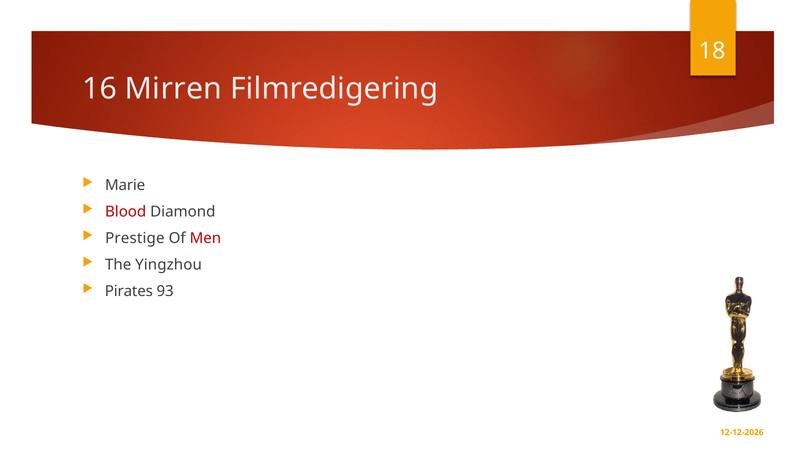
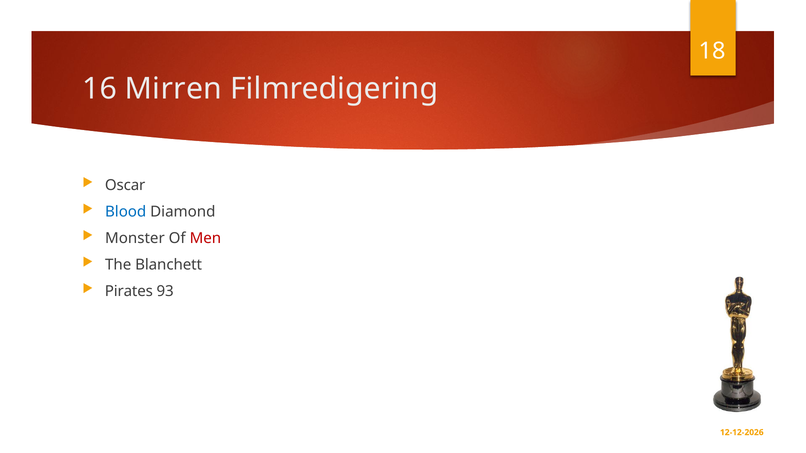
Marie: Marie -> Oscar (125, 185)
Blood colour: red -> blue (126, 212)
Prestige: Prestige -> Monster (135, 238)
Yingzhou: Yingzhou -> Blanchett (169, 265)
